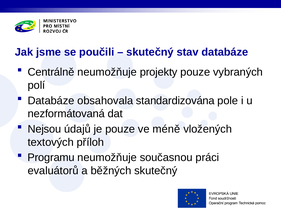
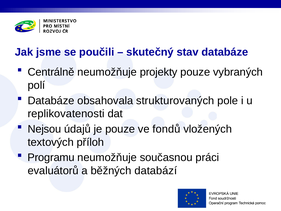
standardizována: standardizována -> strukturovaných (175, 100)
nezformátovaná: nezformátovaná -> replikovatenosti (66, 114)
méně: méně -> fondů (166, 129)
běžných skutečný: skutečný -> databází (156, 170)
